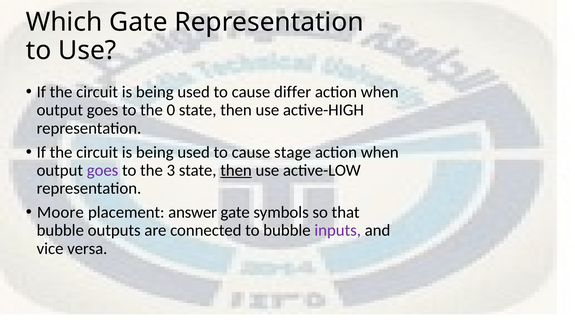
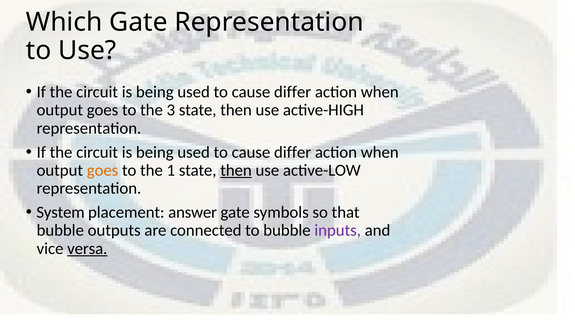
0: 0 -> 3 (171, 110)
stage: stage -> differ (293, 152)
goes colour: purple -> orange (103, 170)
3: 3 -> 1 (171, 170)
Moore: Moore -> System (61, 213)
versa underline: none -> present (87, 249)
